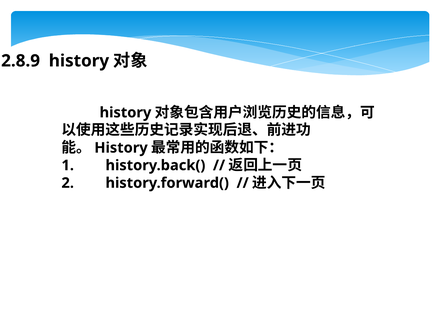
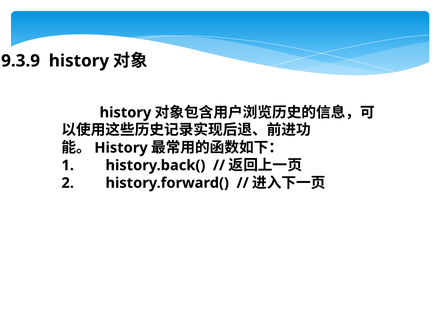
2.8.9: 2.8.9 -> 9.3.9 (21, 61)
